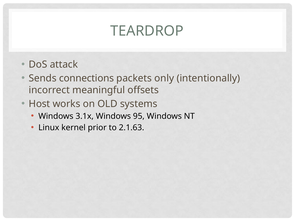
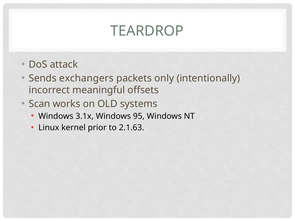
connections: connections -> exchangers (86, 78)
Host: Host -> Scan (39, 104)
